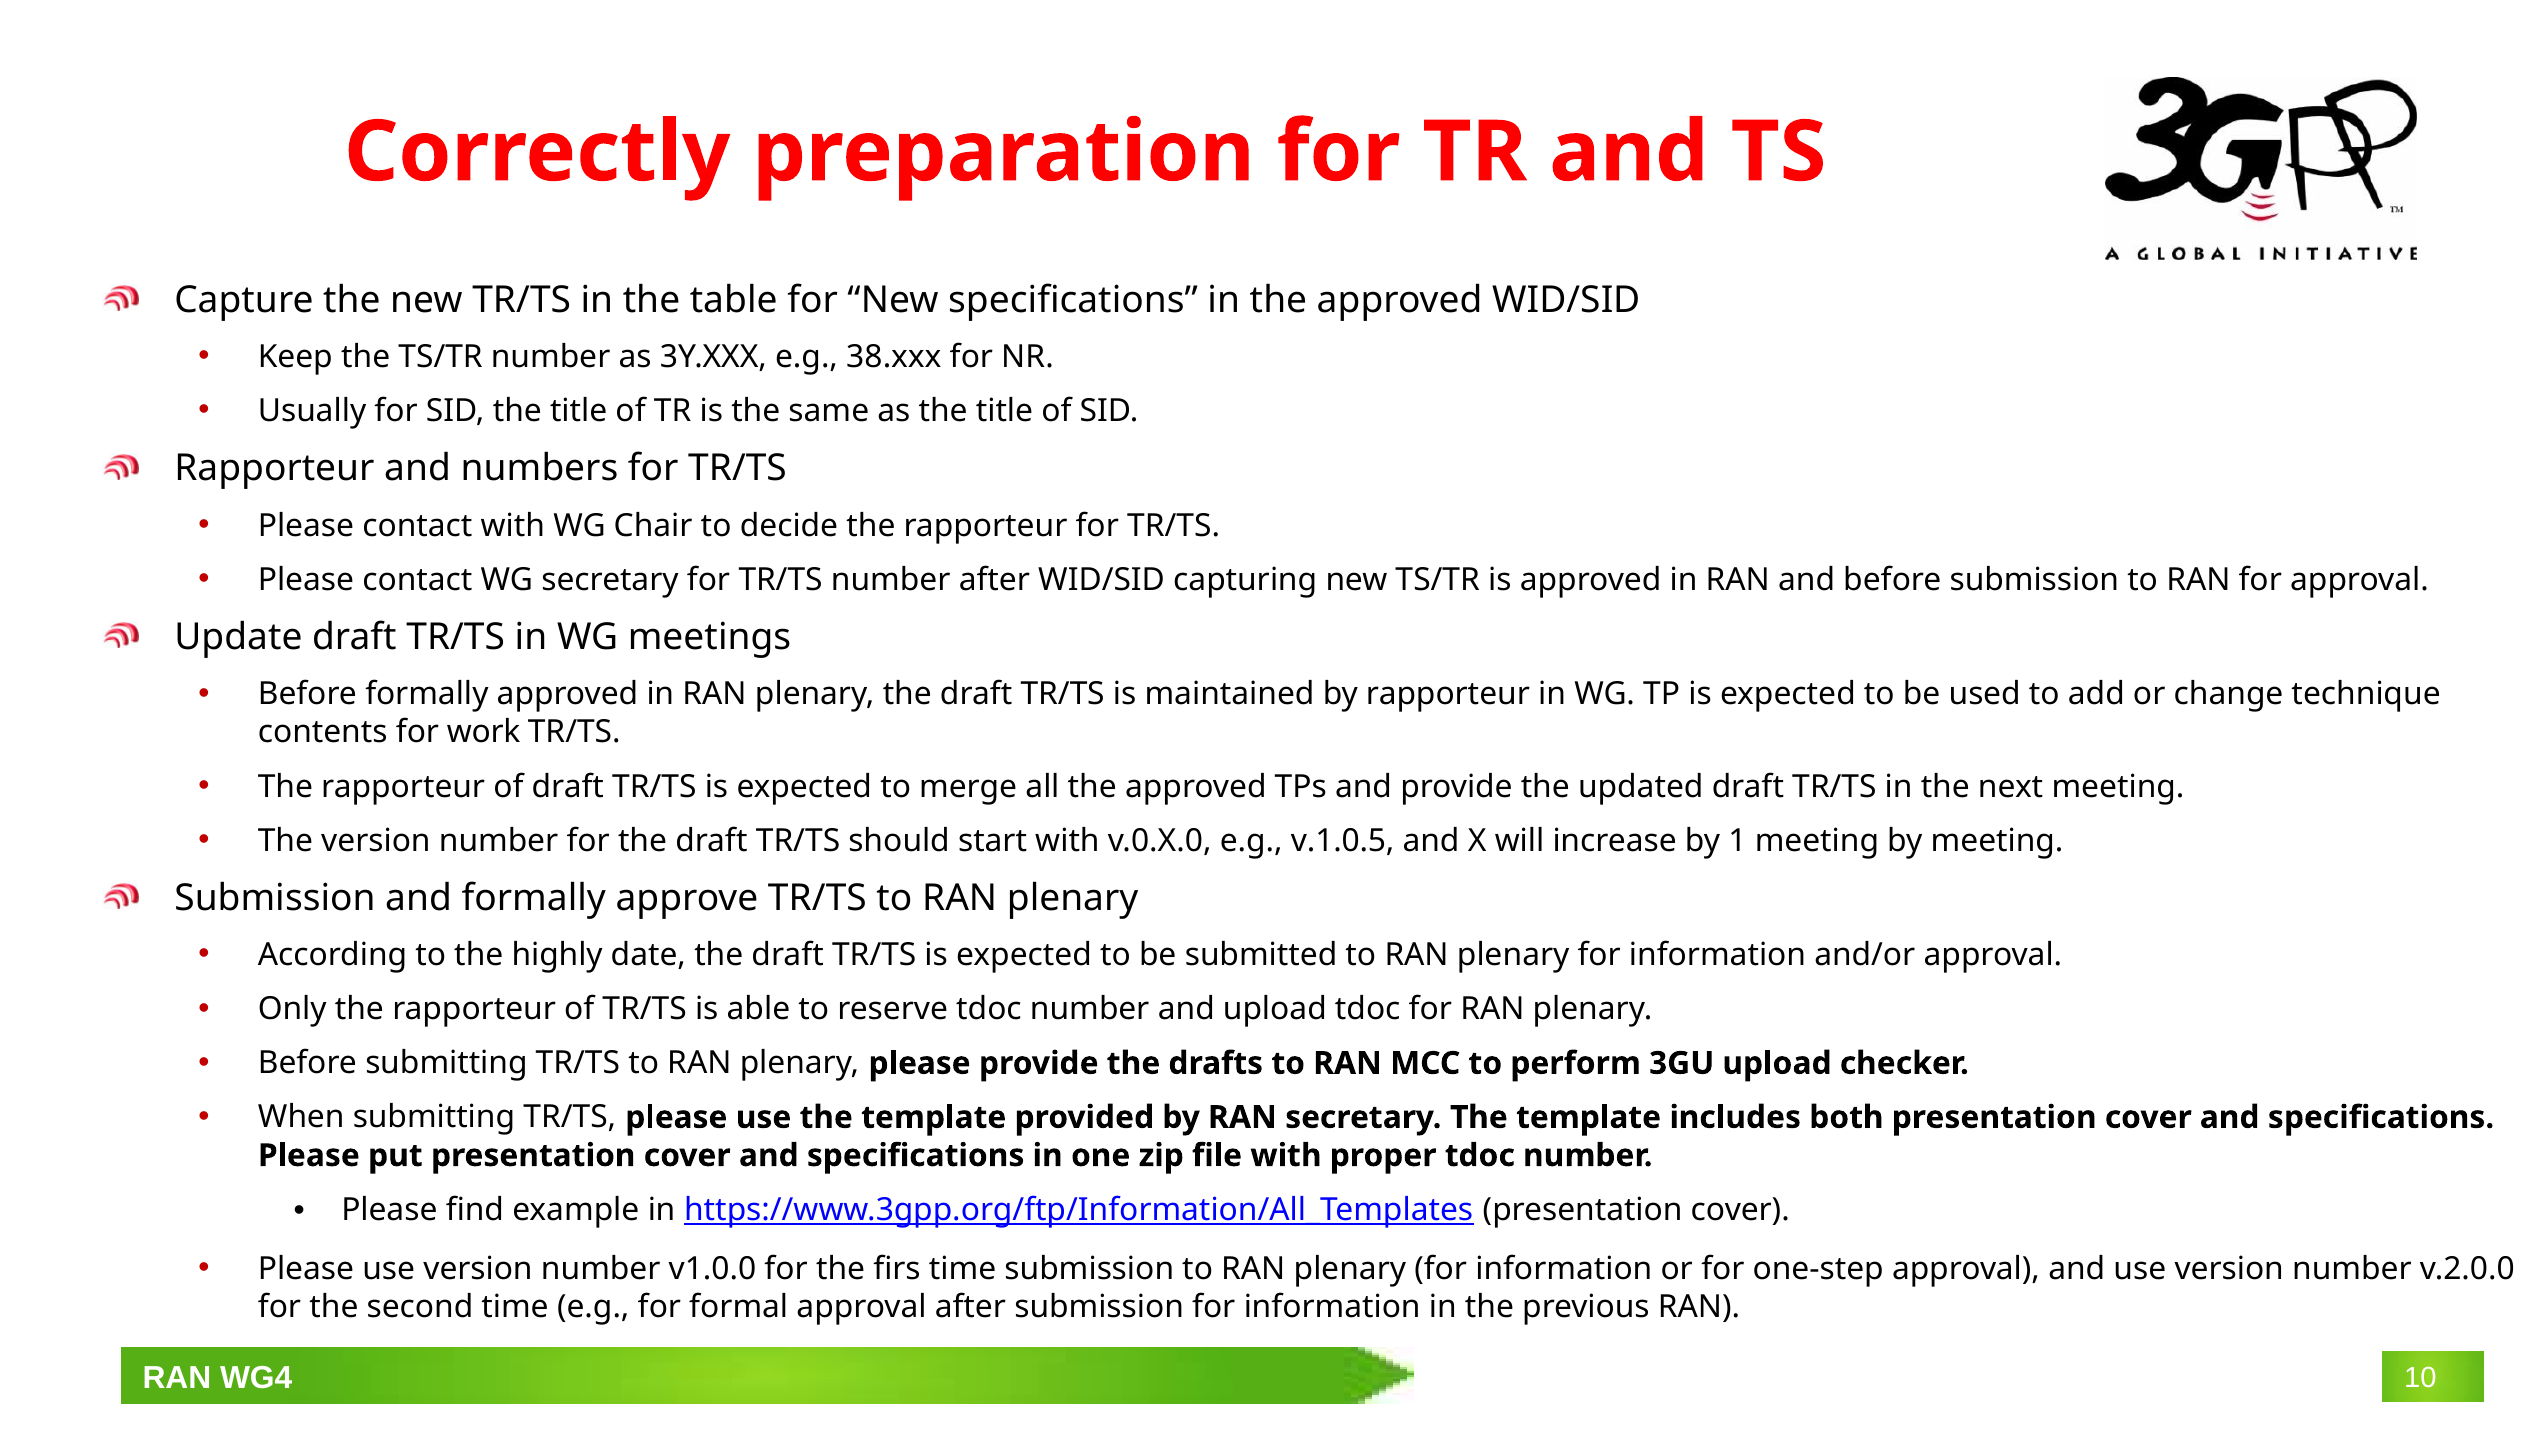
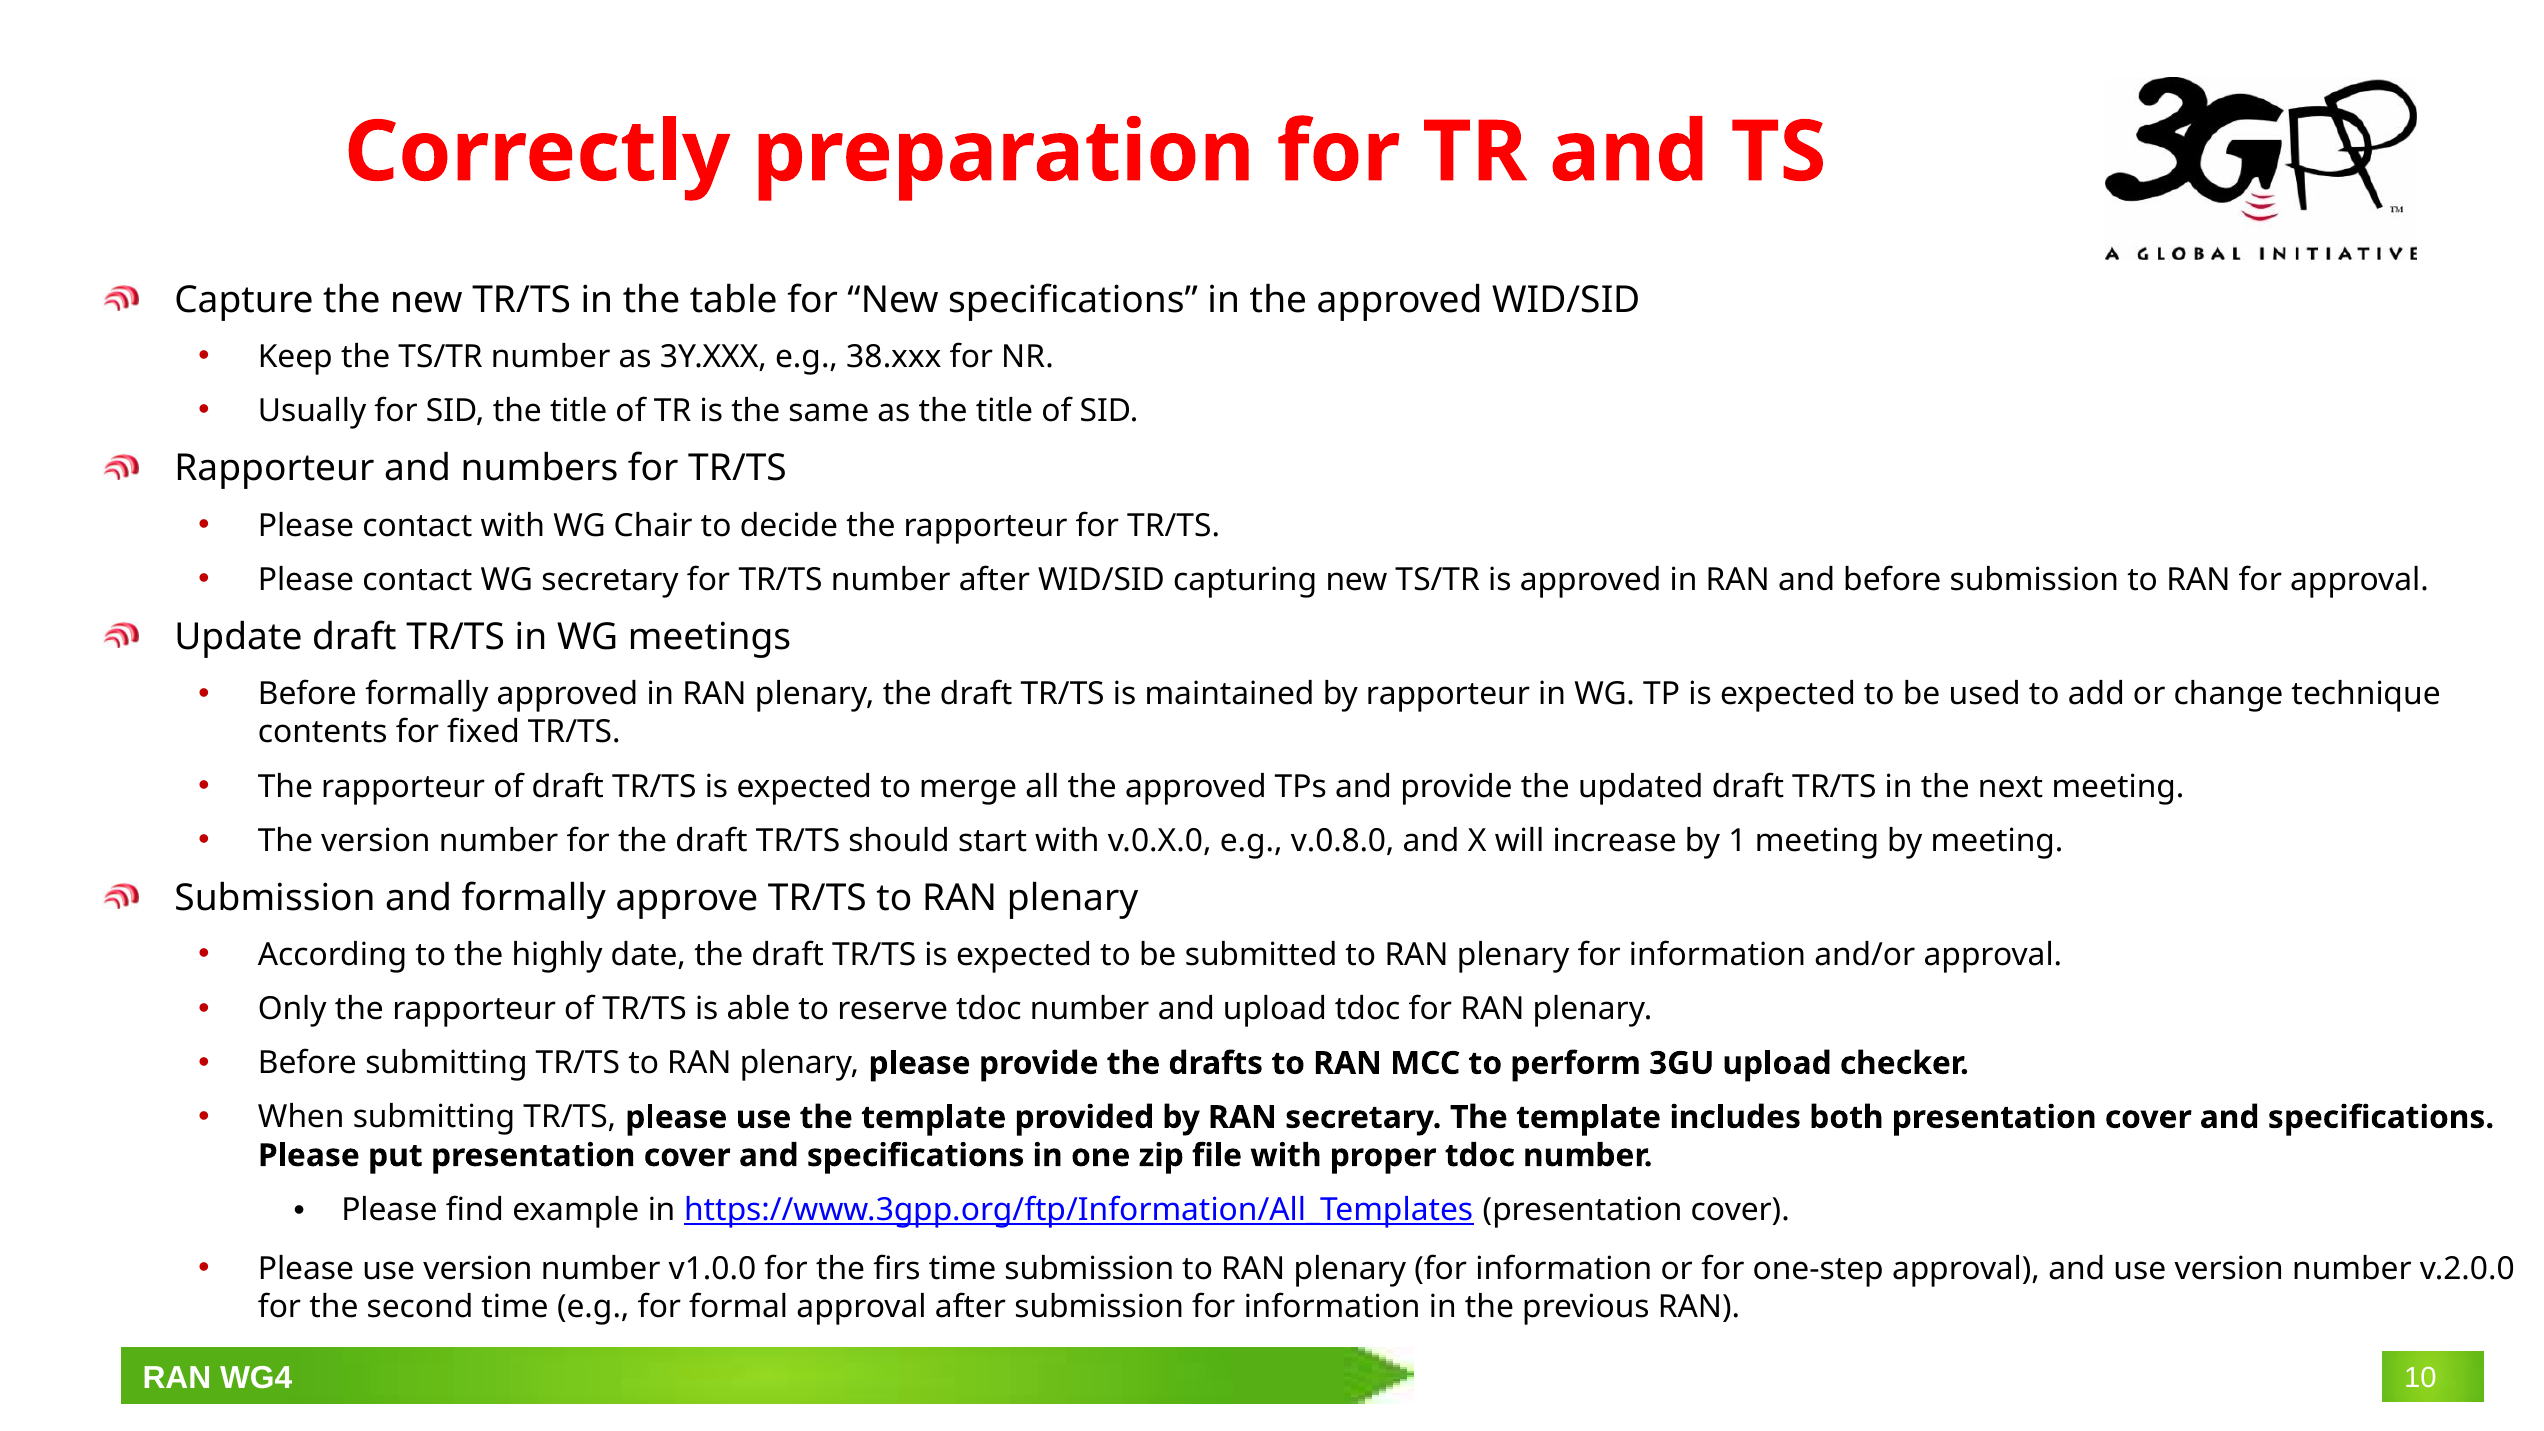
work: work -> fixed (484, 732)
v.1.0.5: v.1.0.5 -> v.0.8.0 (1343, 841)
